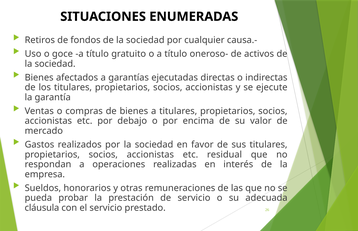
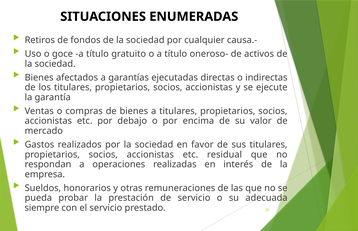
cláusula: cláusula -> siempre (42, 208)
